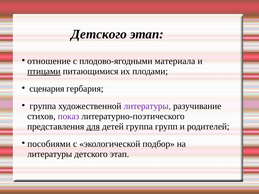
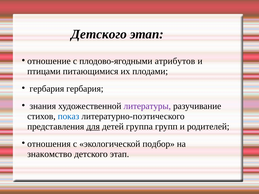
материала: материала -> атрибутов (175, 61)
птицами underline: present -> none (44, 71)
сценария: сценария -> гербария (47, 89)
группа: группа -> знания (43, 106)
показ colour: purple -> blue (69, 116)
пособиями: пособиями -> отношения (49, 144)
литературы: литературы -> знакомство (50, 154)
